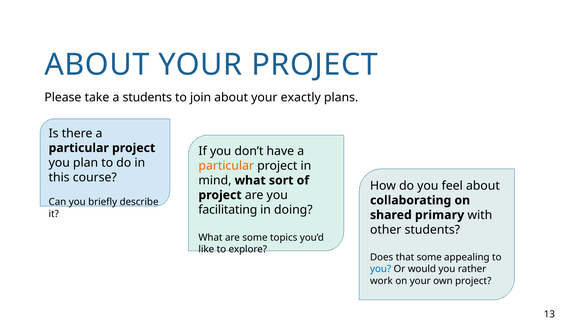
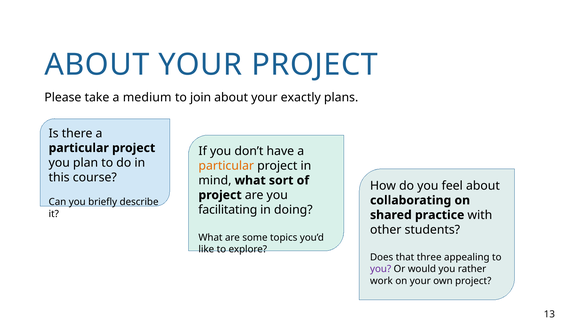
a students: students -> medium (147, 98)
primary: primary -> practice (440, 215)
that some: some -> three (429, 258)
you colour: blue -> purple (381, 269)
